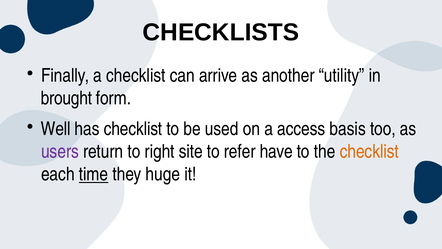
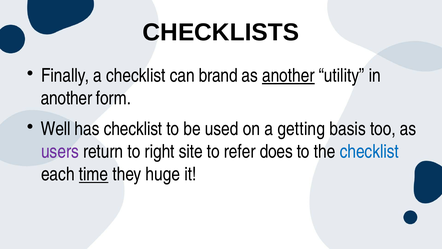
arrive: arrive -> brand (218, 75)
another underline: none -> present (288, 75)
brought: brought -> another (66, 98)
access: access -> getting (301, 129)
have: have -> does (276, 151)
checklist colour: orange -> blue (369, 151)
